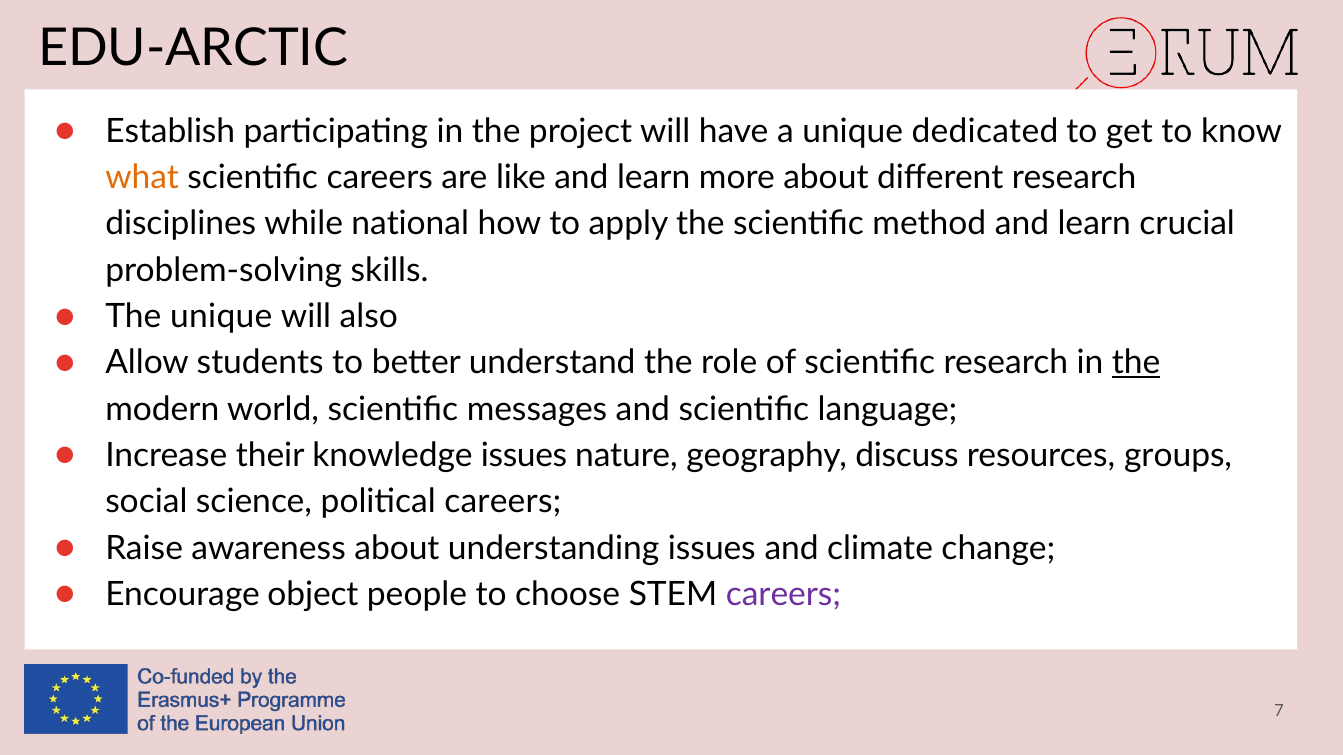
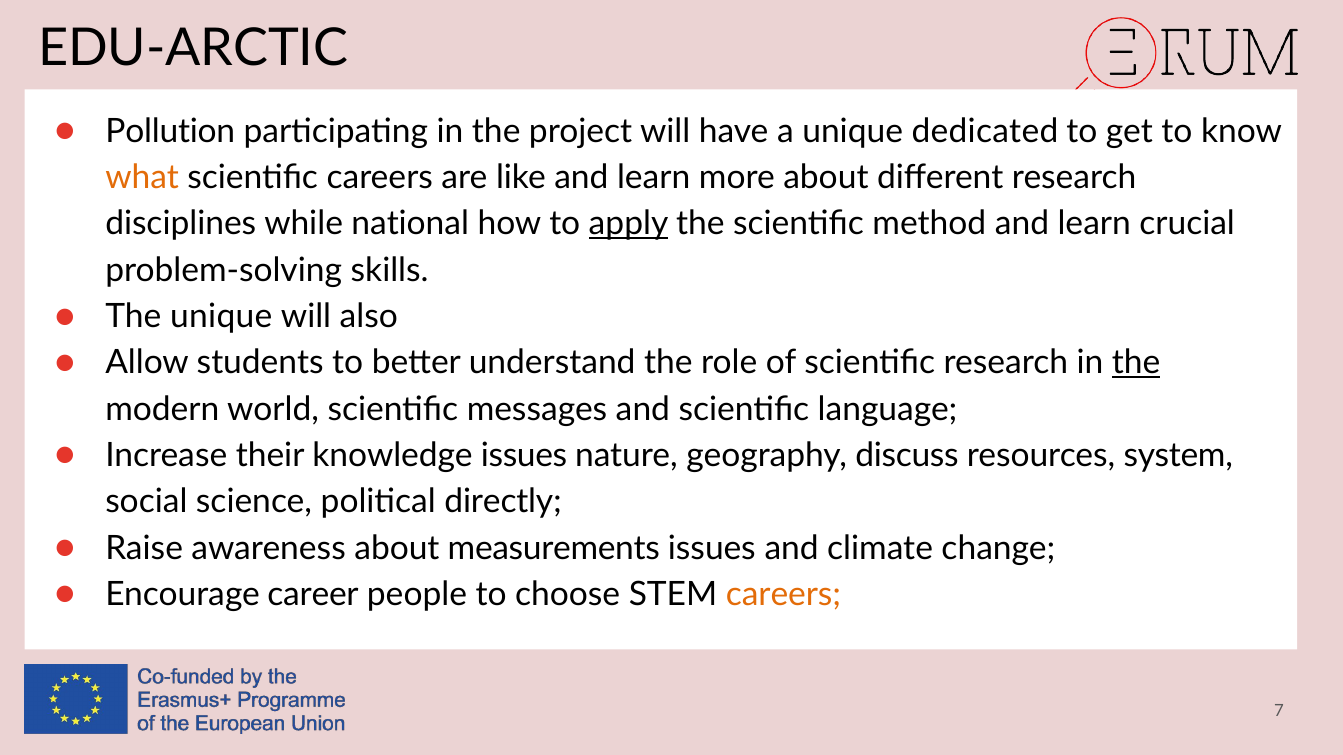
Establish: Establish -> Pollution (170, 131)
apply underline: none -> present (629, 224)
groups: groups -> system (1178, 456)
political careers: careers -> directly (503, 502)
understanding: understanding -> measurements (554, 548)
object: object -> career (313, 595)
careers colour: purple -> orange (783, 595)
